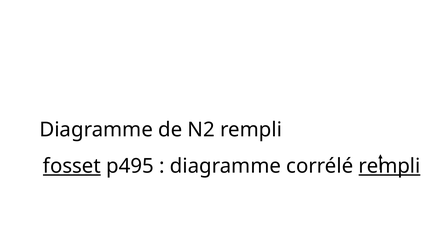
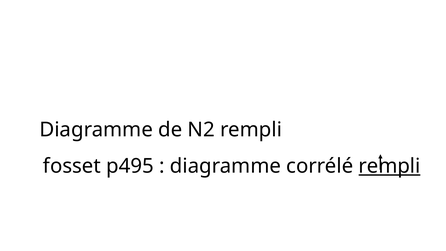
fosset underline: present -> none (72, 166)
